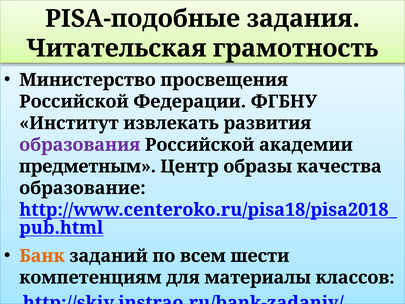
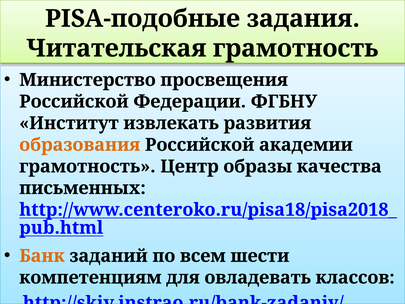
образования colour: purple -> orange (80, 145)
предметным: предметным -> грамотность (87, 166)
образование: образование -> письменных (83, 188)
материалы: материалы -> овладевать (258, 277)
